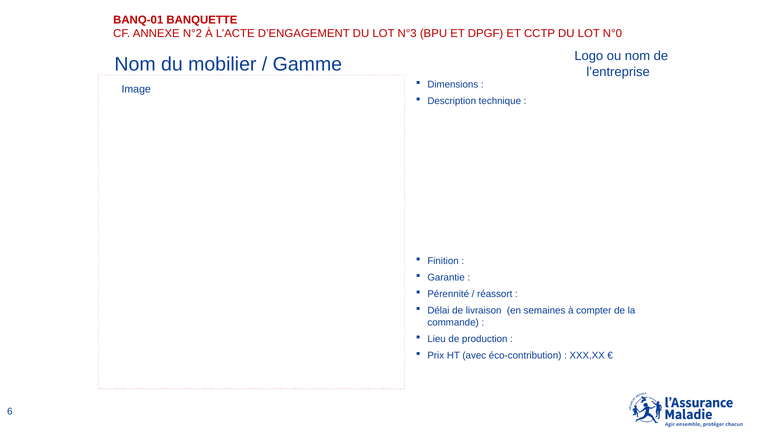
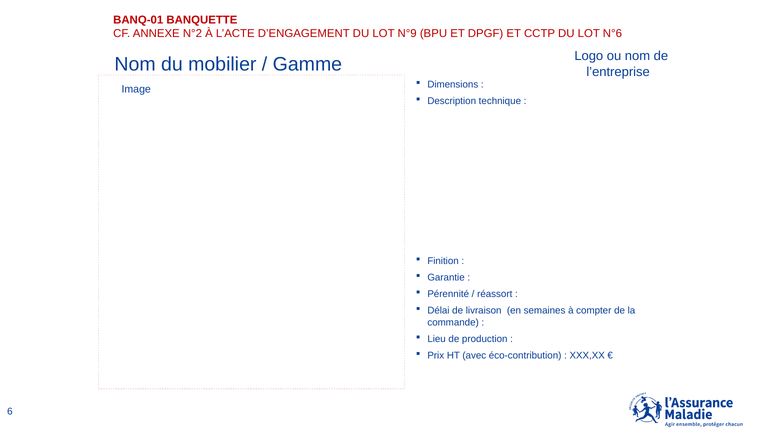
N°3: N°3 -> N°9 (407, 34)
N°0: N°0 -> N°6 (612, 34)
